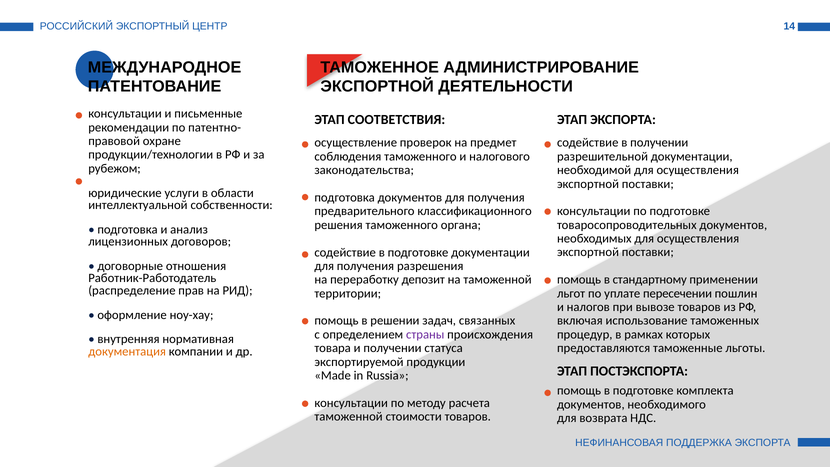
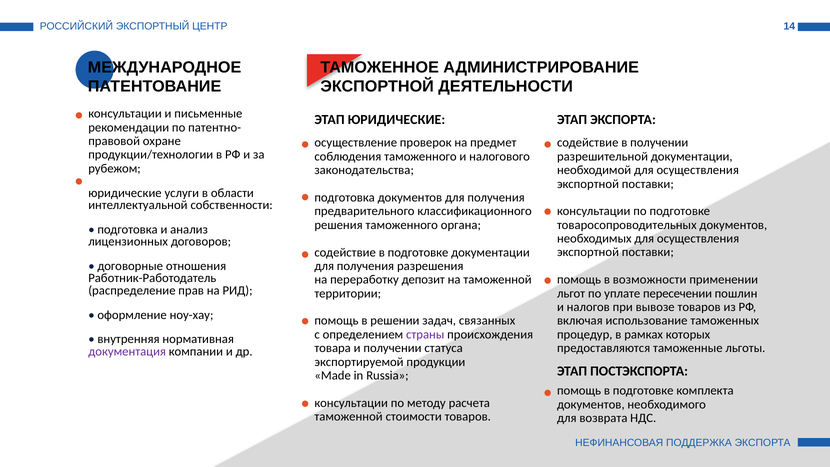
ЭТАП СООТВЕТСТВИЯ: СООТВЕТСТВИЯ -> ЮРИДИЧЕСКИЕ (396, 120)
стандартному: стандартному -> возможности (650, 280)
документация colour: orange -> purple (127, 351)
